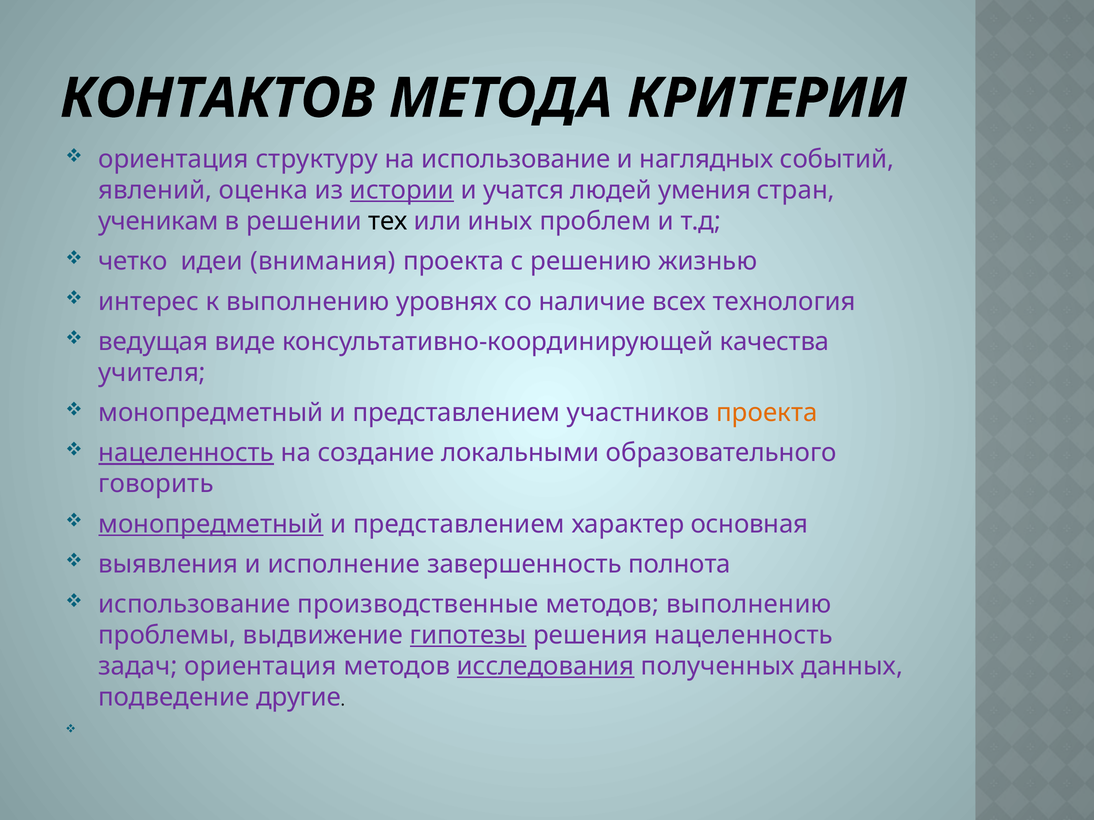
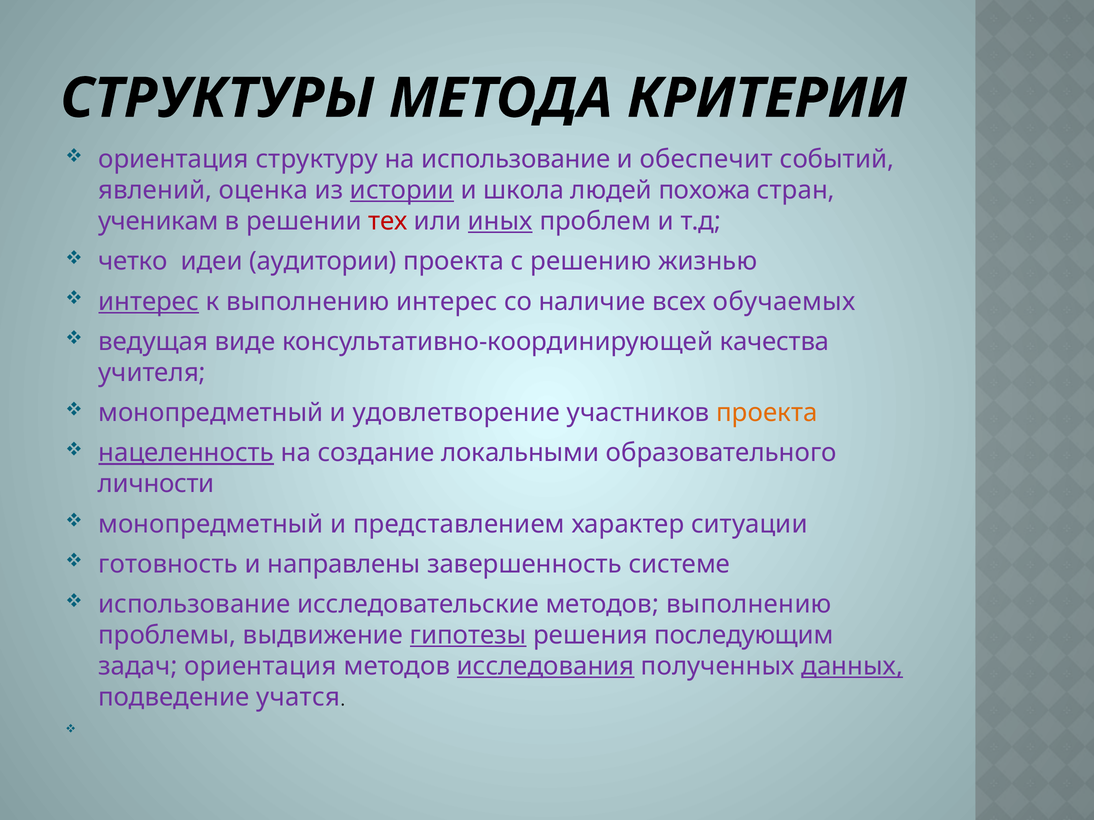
КОНТАКТОВ: КОНТАКТОВ -> СТРУКТУРЫ (217, 98)
наглядных: наглядных -> обеспечит (706, 159)
учатся: учатся -> школа (524, 190)
умения: умения -> похожа (705, 190)
тех colour: black -> red (388, 221)
иных underline: none -> present (500, 221)
внимания: внимания -> аудитории (323, 262)
интерес underline: none -> present (149, 302)
выполнению уровнях: уровнях -> интерес (447, 302)
технология: технология -> обучаемых (784, 302)
представлением: представлением -> удовлетворение (456, 413)
говорить: говорить -> личности (156, 484)
монопредметный underline: present -> none (211, 524)
основная: основная -> ситуации (749, 524)
выявления: выявления -> готовность (168, 564)
исполнение: исполнение -> направлены (344, 564)
полнота: полнота -> системе (679, 564)
производственные: производственные -> исследовательские (418, 605)
решения нацеленность: нацеленность -> последующим (744, 636)
данных underline: none -> present (852, 667)
другие: другие -> учатся (298, 698)
